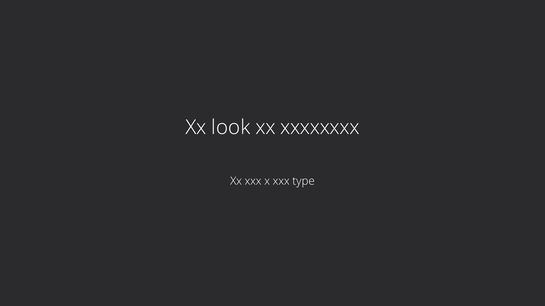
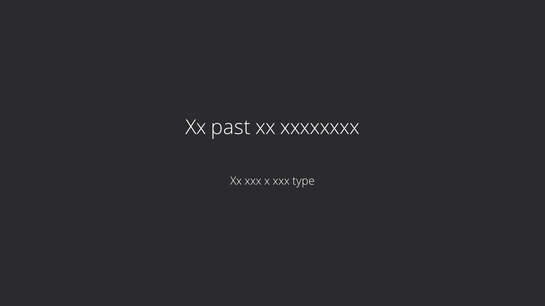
look: look -> past (231, 128)
